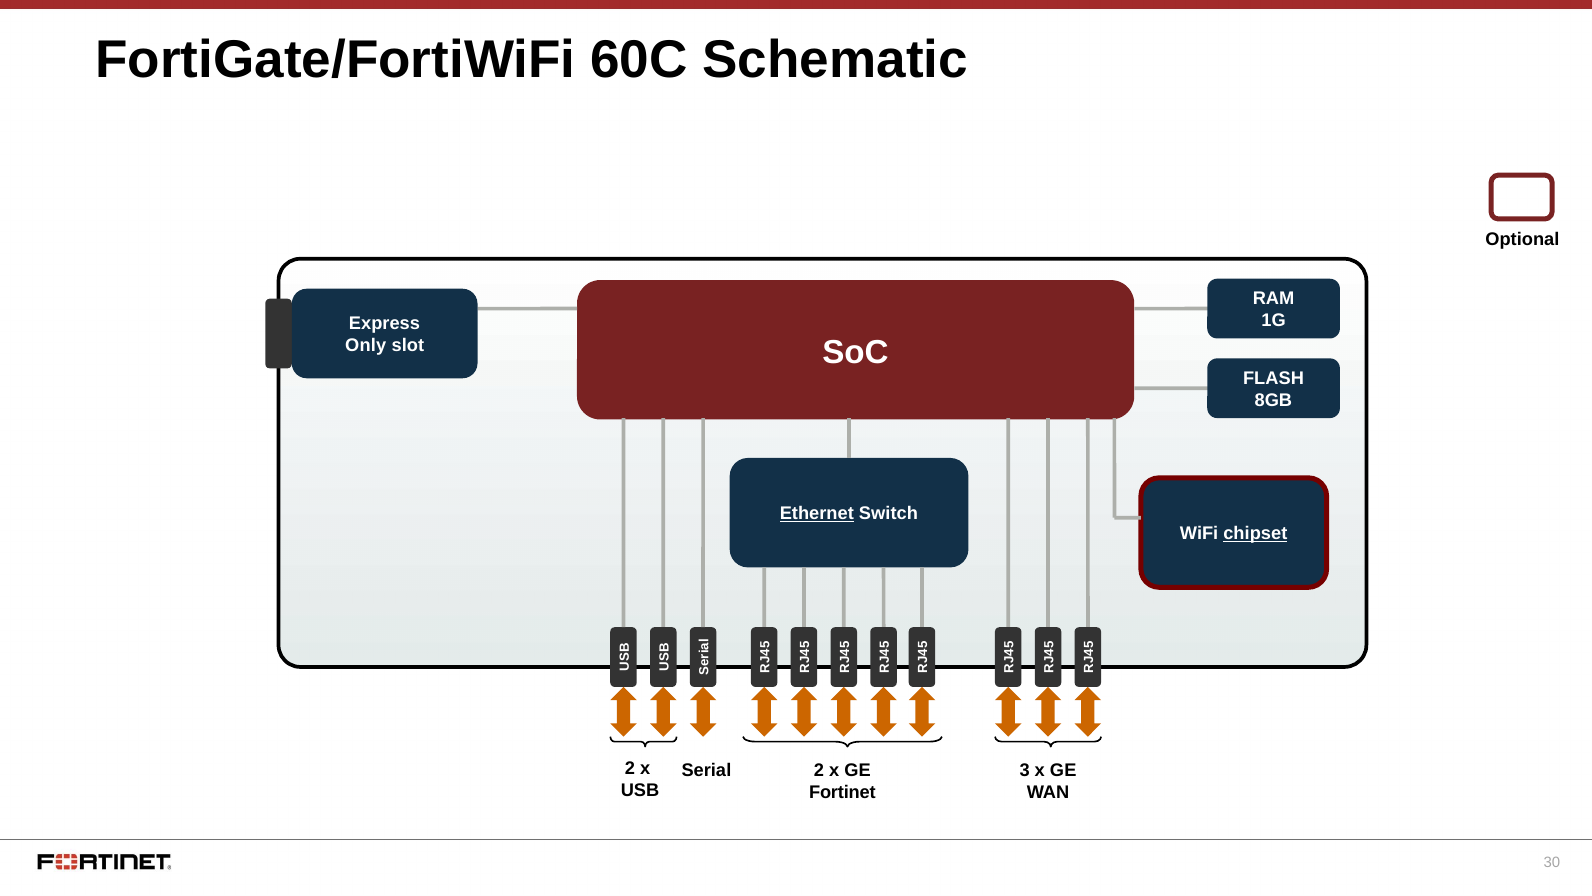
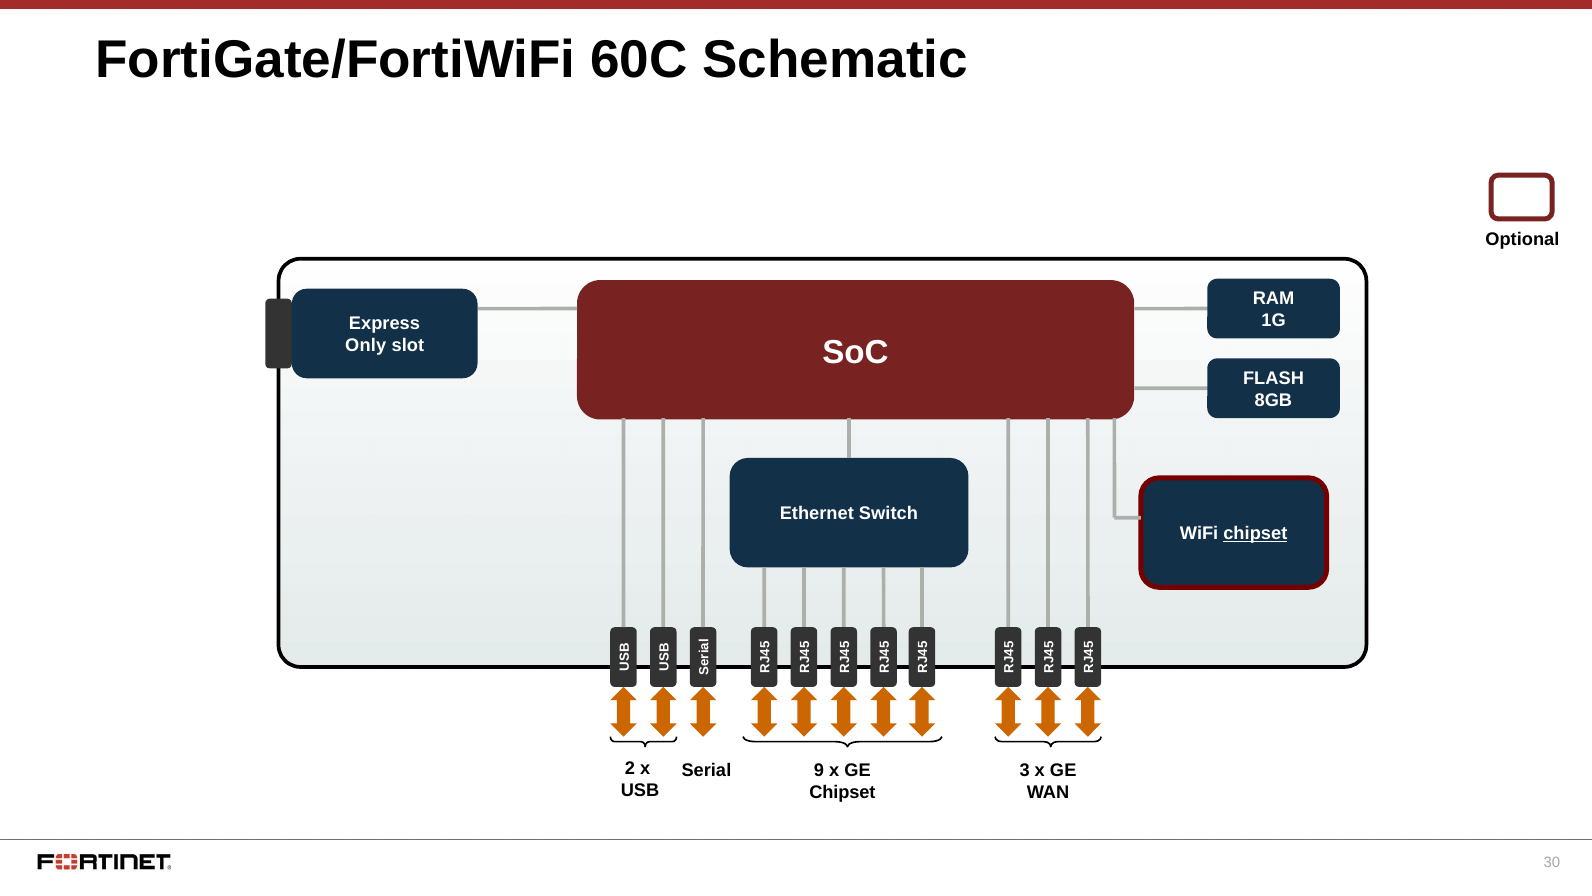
Ethernet underline: present -> none (817, 514)
Serial 2: 2 -> 9 (819, 770)
Fortinet: Fortinet -> Chipset (842, 792)
